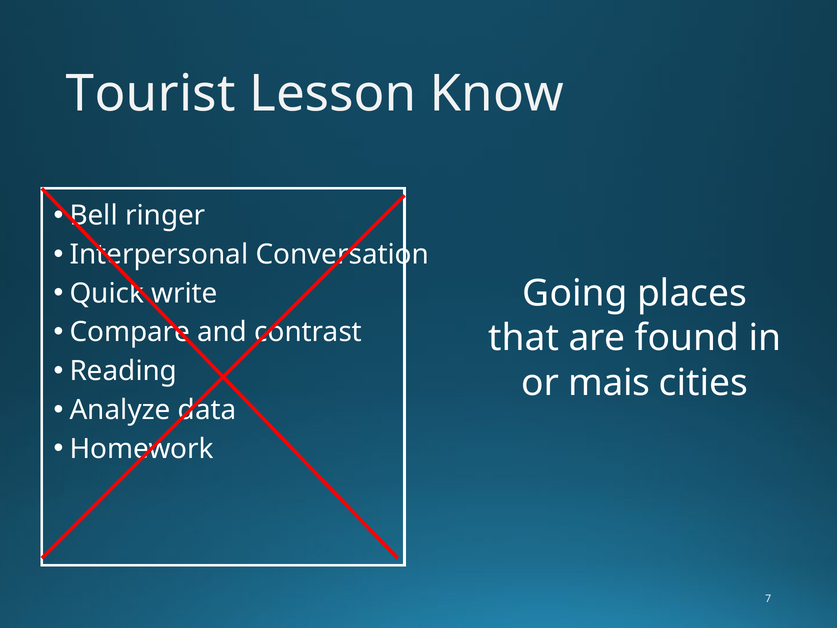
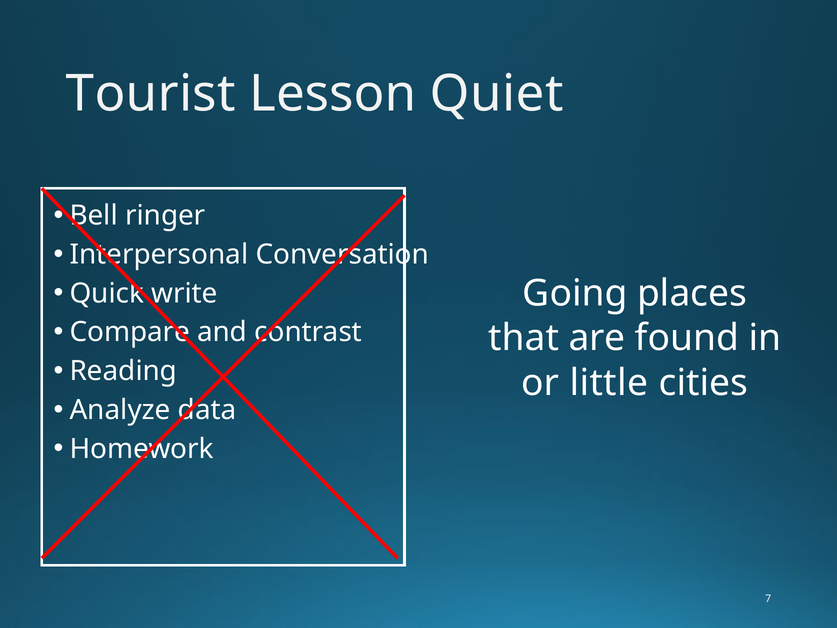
Know: Know -> Quiet (497, 94)
mais: mais -> little (609, 383)
